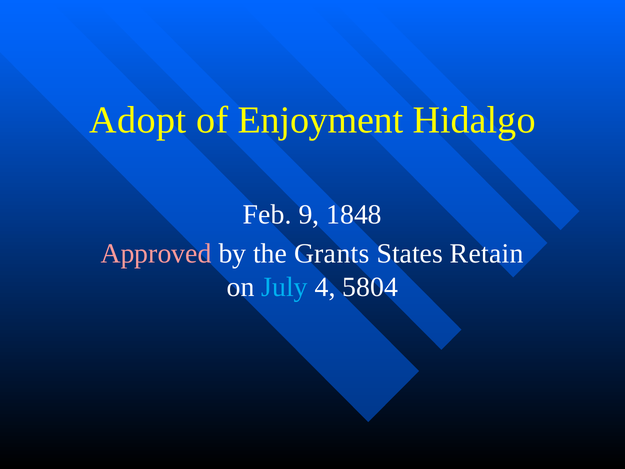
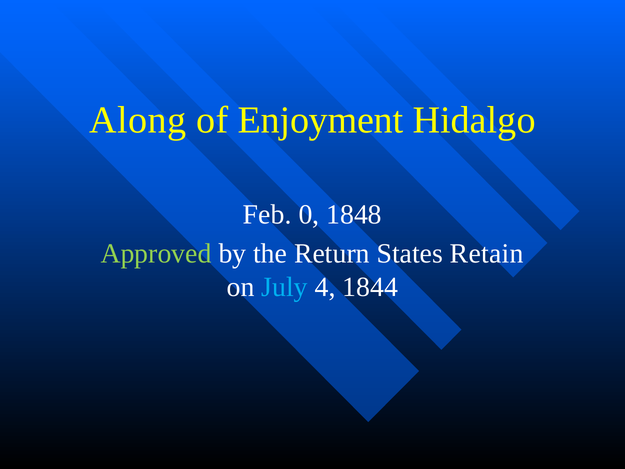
Adopt: Adopt -> Along (138, 120)
9: 9 -> 0 (309, 214)
Approved colour: pink -> light green (156, 253)
Grants: Grants -> Return (332, 253)
5804: 5804 -> 1844 (370, 287)
